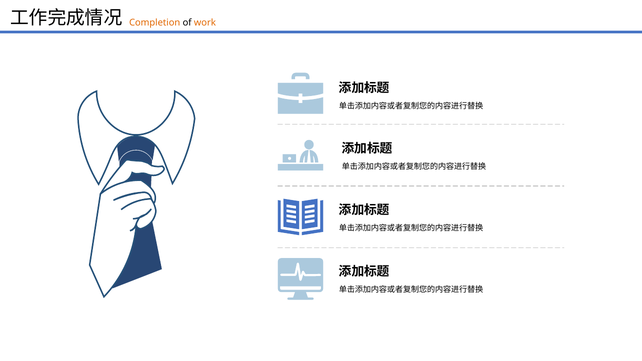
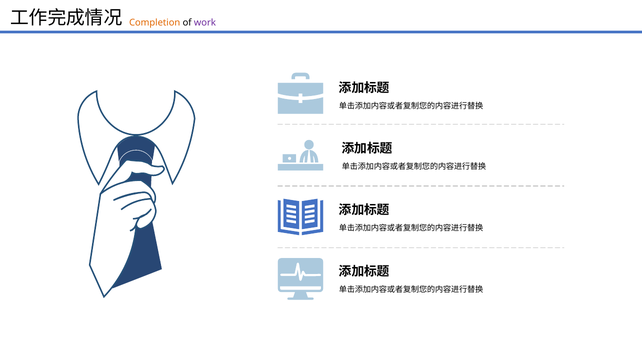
work colour: orange -> purple (205, 23)
